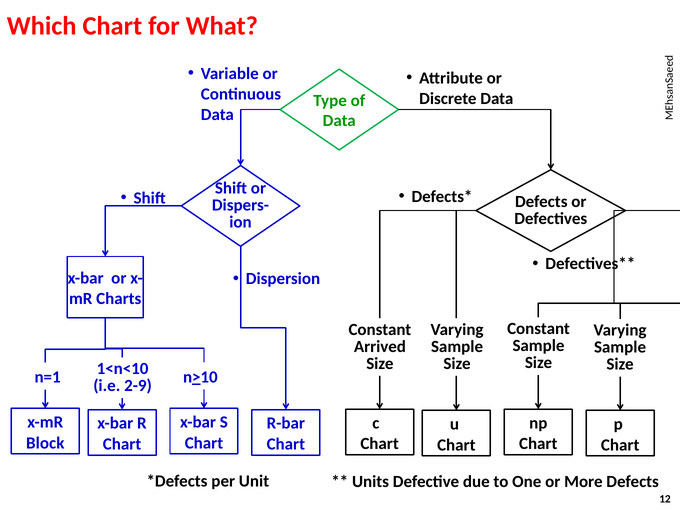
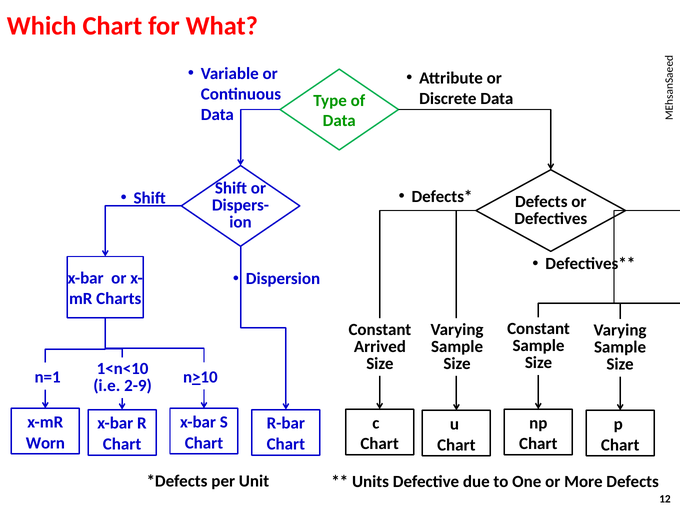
Block: Block -> Worn (45, 443)
